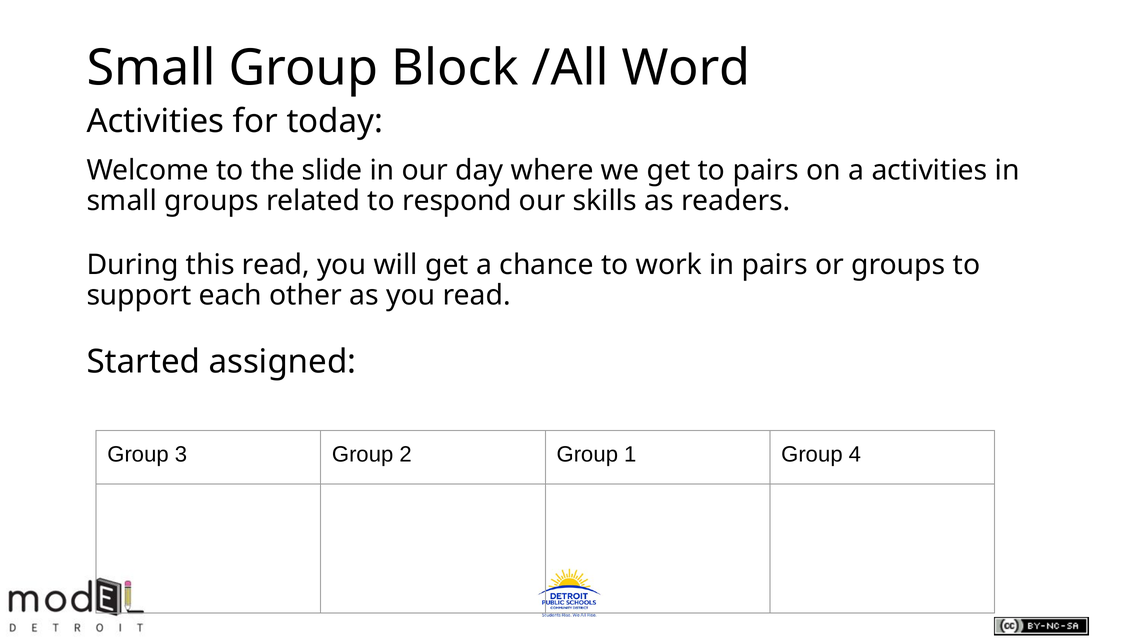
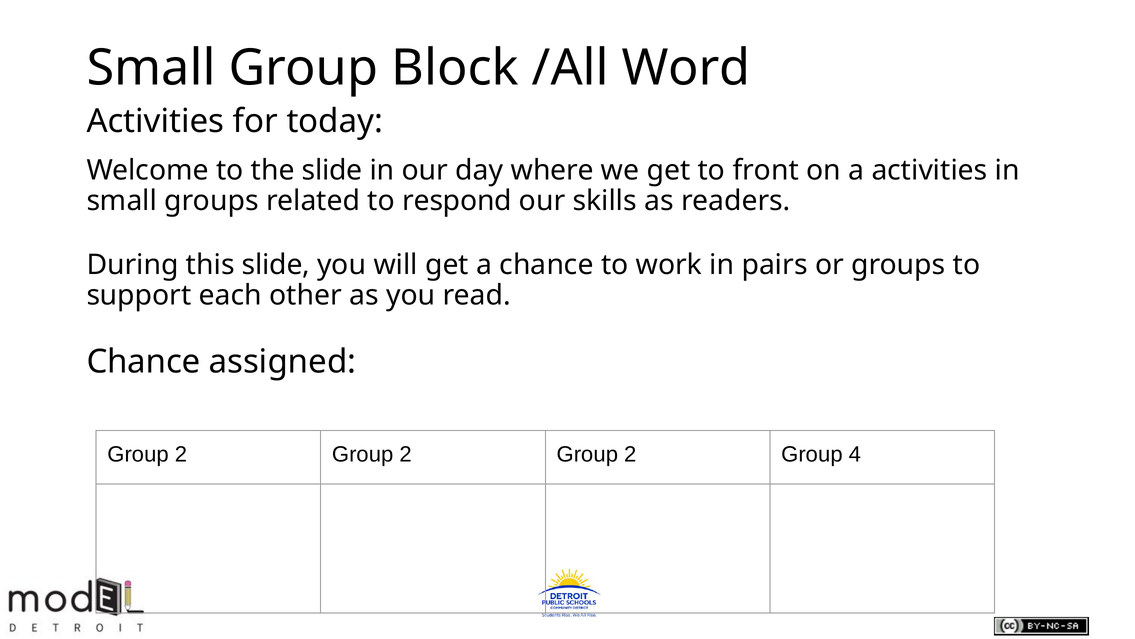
to pairs: pairs -> front (766, 170)
this read: read -> slide (276, 265)
Started: Started -> Chance (143, 362)
3: 3 -> 2 (181, 454)
1: 1 -> 2 (630, 454)
